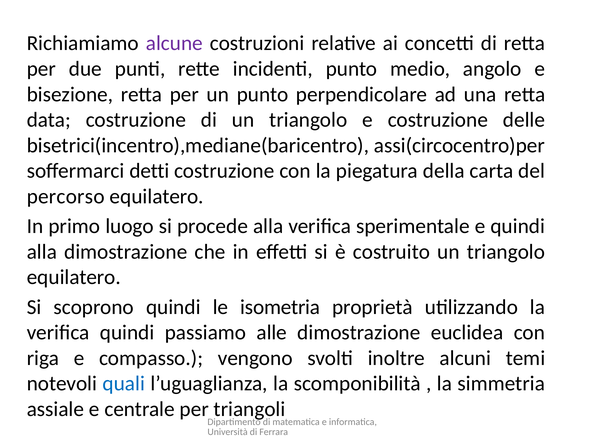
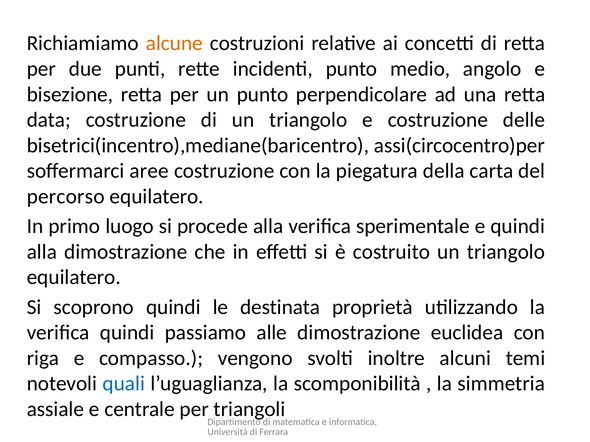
alcune colour: purple -> orange (174, 43)
detti: detti -> aree (149, 171)
isometria: isometria -> destinata (280, 307)
